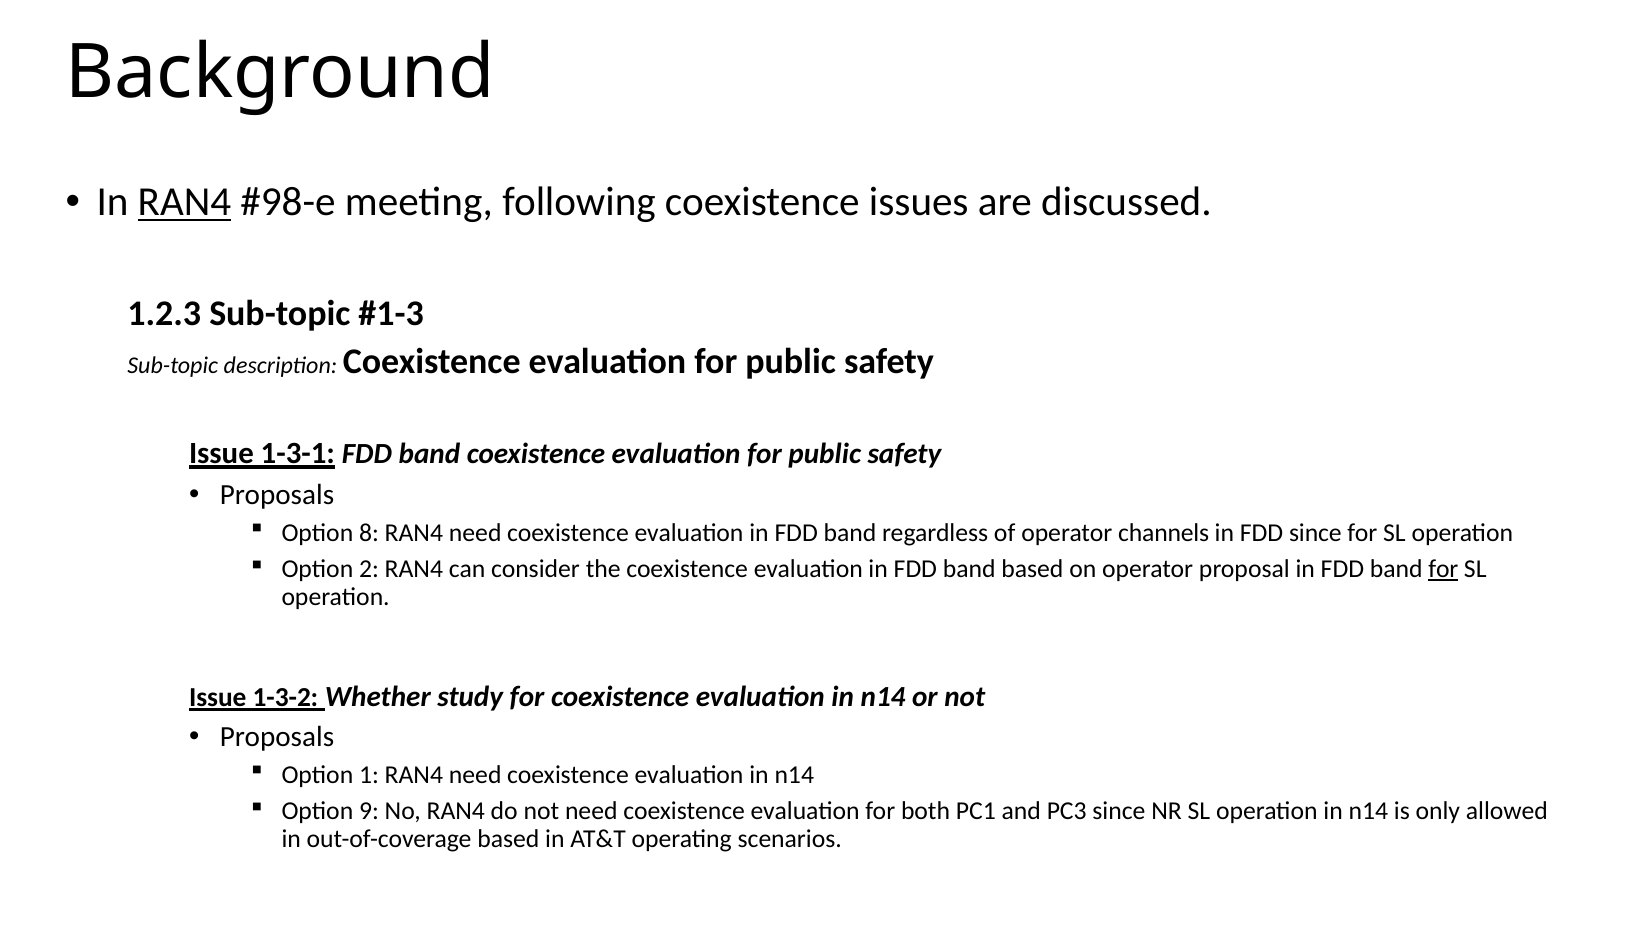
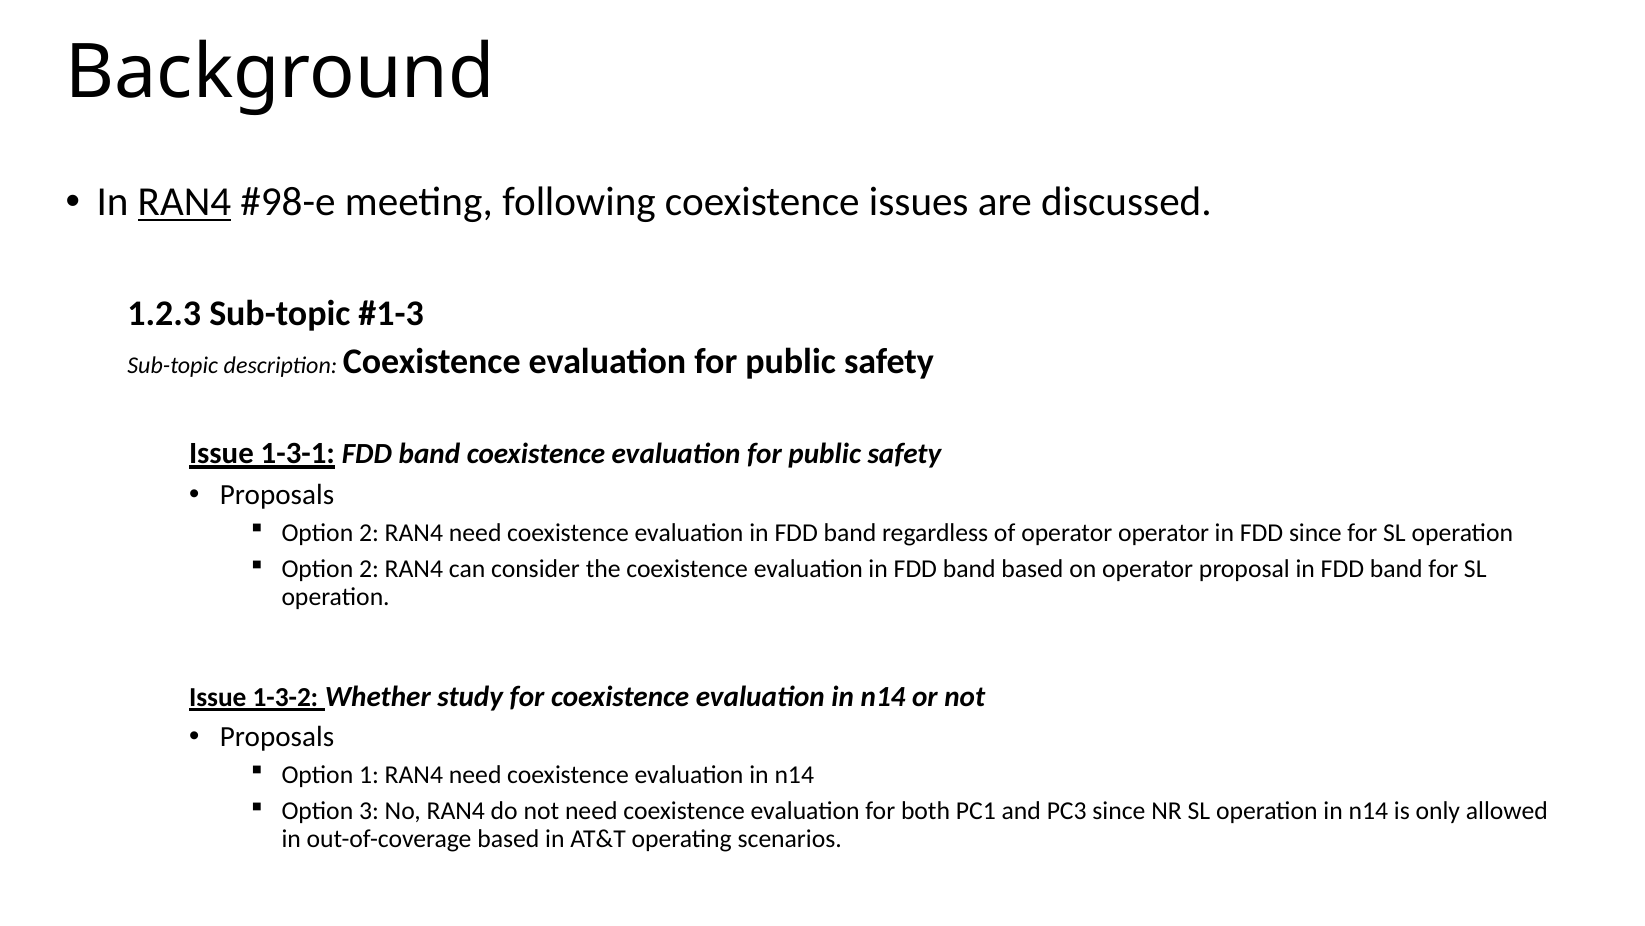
8: 8 -> 2 (369, 532)
operator channels: channels -> operator (1164, 532)
for underline: present -> none (1443, 569)
9: 9 -> 3 (369, 811)
